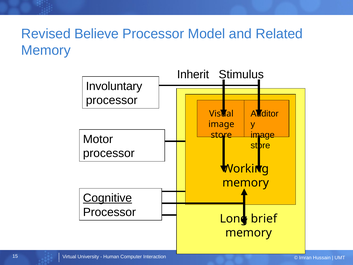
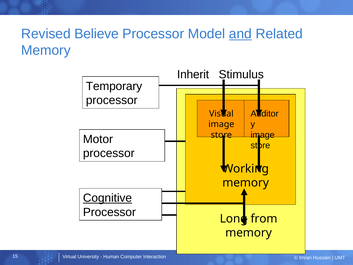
and underline: none -> present (240, 34)
Involuntary: Involuntary -> Temporary (114, 86)
brief: brief -> from (264, 218)
